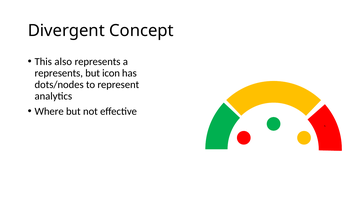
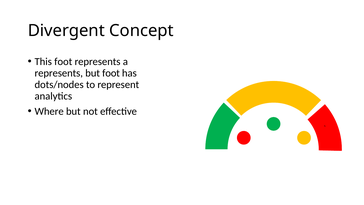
This also: also -> foot (63, 62)
but icon: icon -> foot (111, 73)
